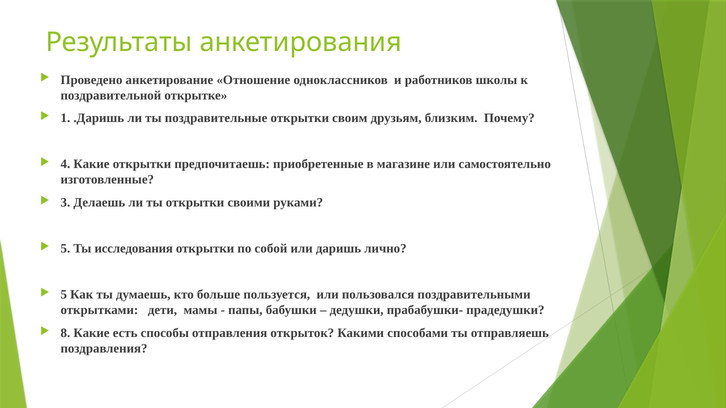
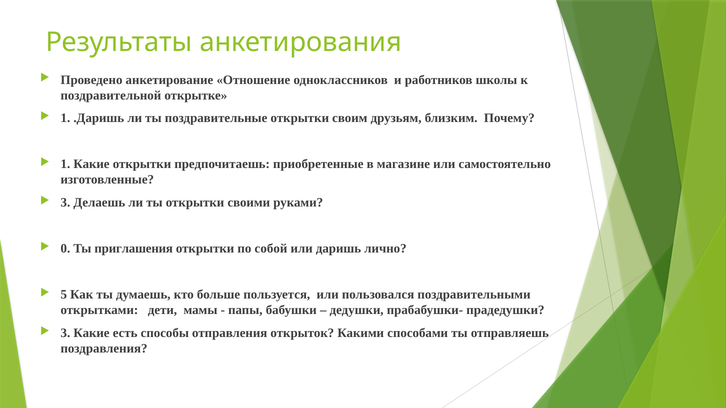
4: 4 -> 1 (65, 164)
5: 5 -> 0 (65, 249)
исследования: исследования -> приглашения (134, 249)
8: 8 -> 3 (65, 333)
